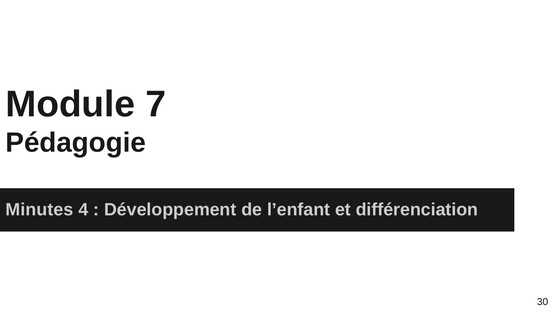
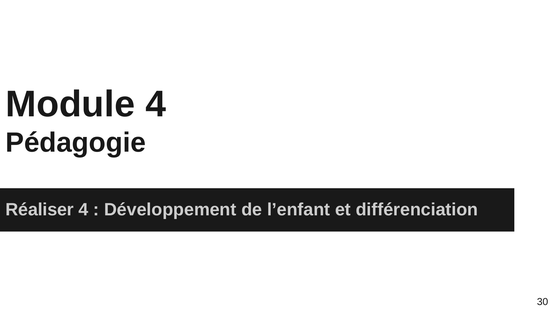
Module 7: 7 -> 4 (156, 104)
Minutes: Minutes -> Réaliser (40, 210)
